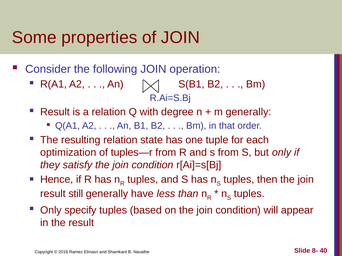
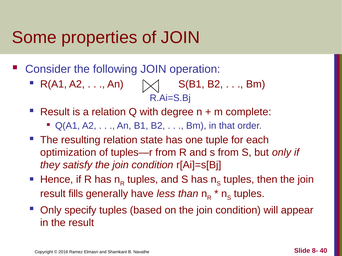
m generally: generally -> complete (248, 112)
still: still -> fills (76, 194)
